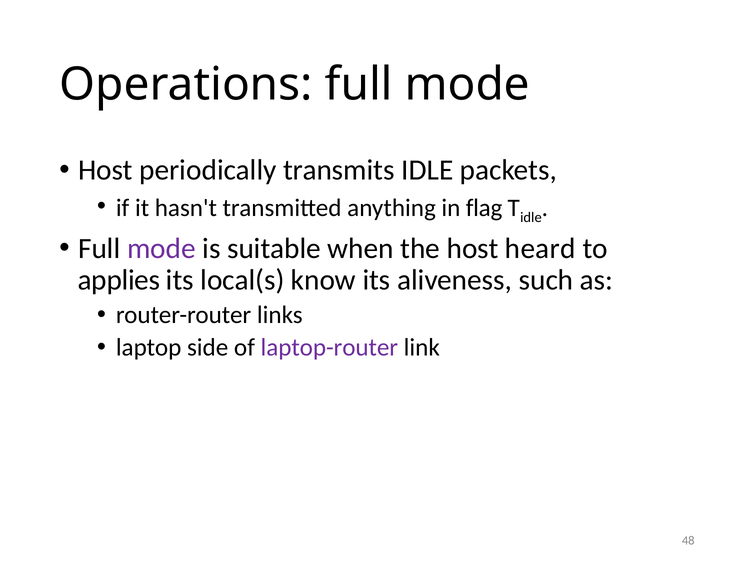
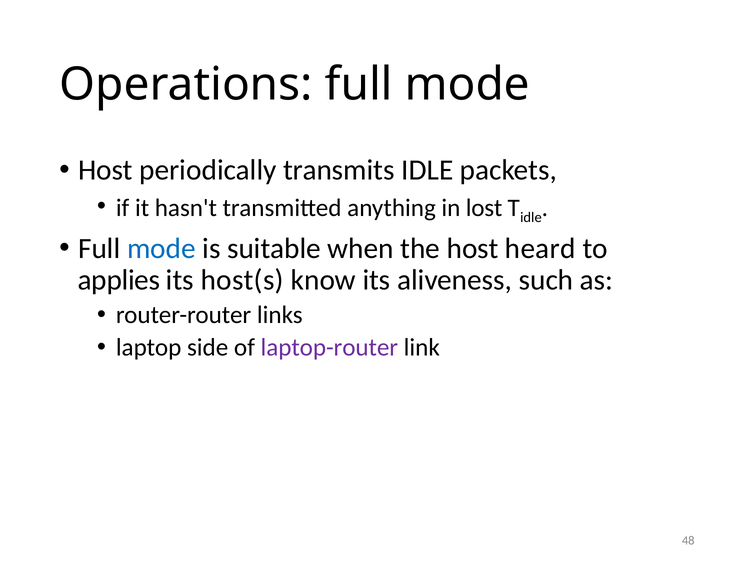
flag: flag -> lost (484, 208)
mode colour: purple -> blue (161, 248)
local(s: local(s -> host(s (242, 280)
